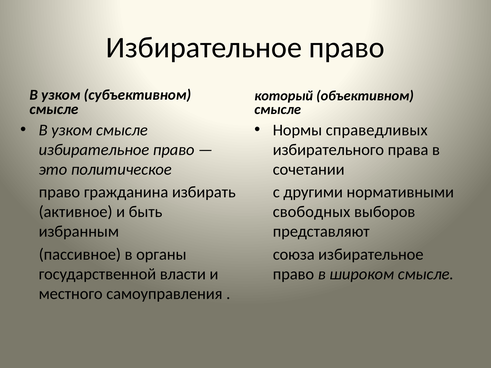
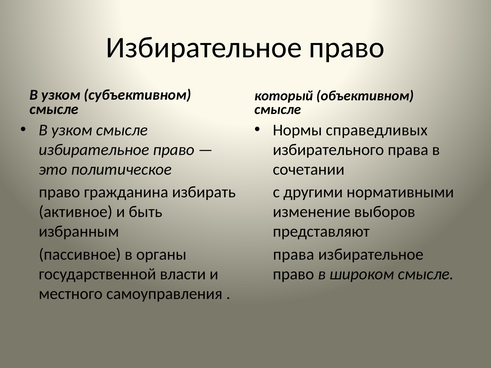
свободных: свободных -> изменение (312, 212)
союза: союза -> права (294, 255)
